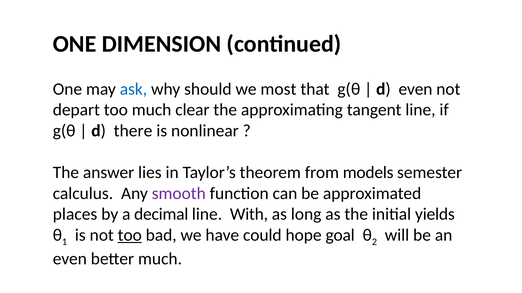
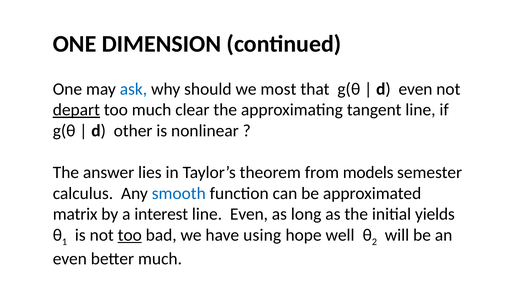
depart underline: none -> present (76, 110)
there: there -> other (133, 131)
smooth colour: purple -> blue (179, 194)
places: places -> matrix (75, 215)
decimal: decimal -> interest (161, 215)
line With: With -> Even (249, 215)
could: could -> using (262, 236)
goal: goal -> well (340, 236)
